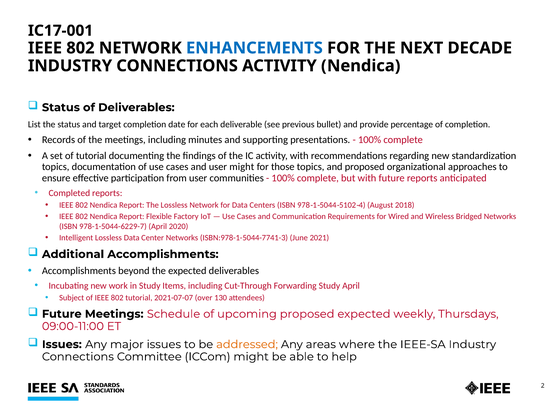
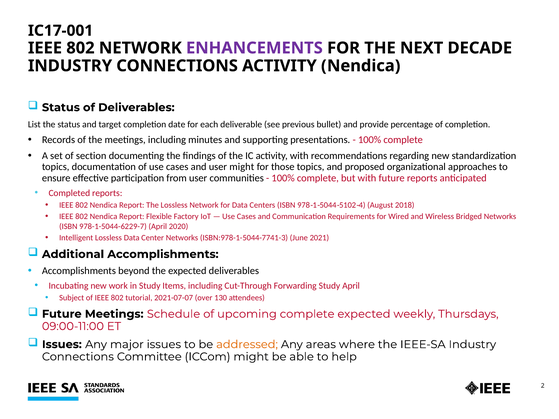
ENHANCEMENTS colour: blue -> purple (254, 48)
of tutorial: tutorial -> section (91, 156)
upcoming proposed: proposed -> complete (307, 314)
